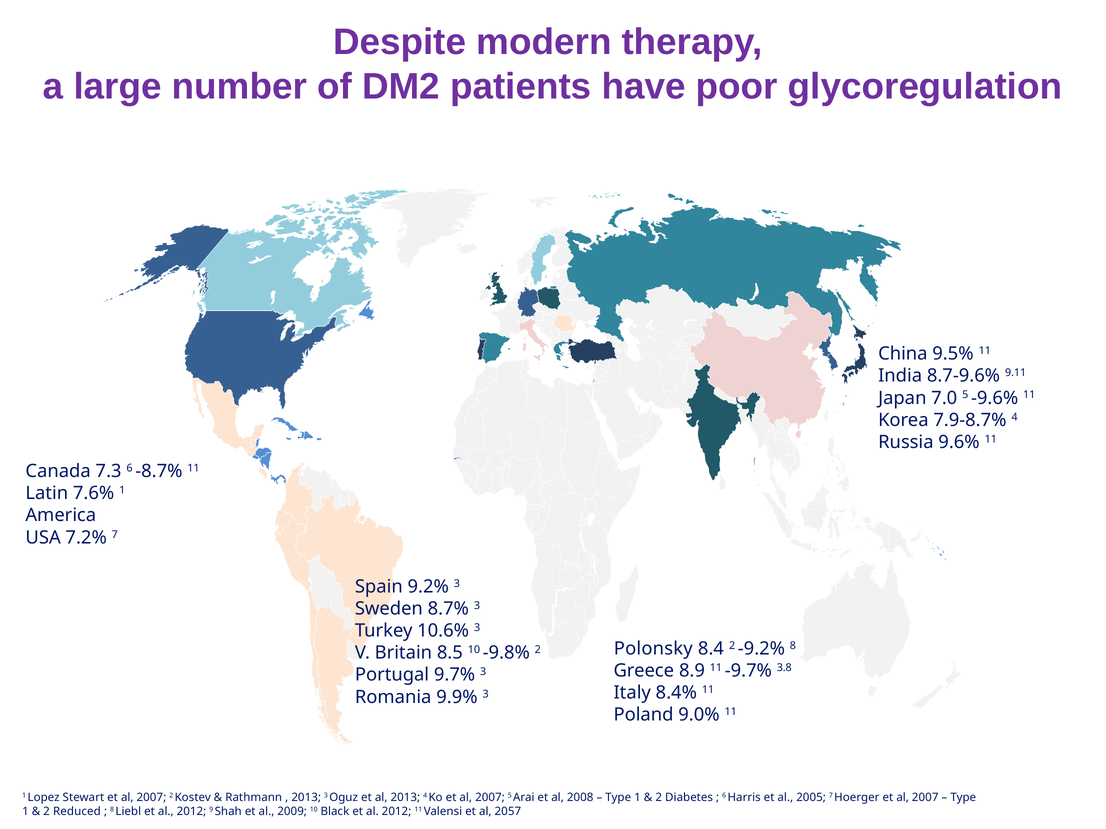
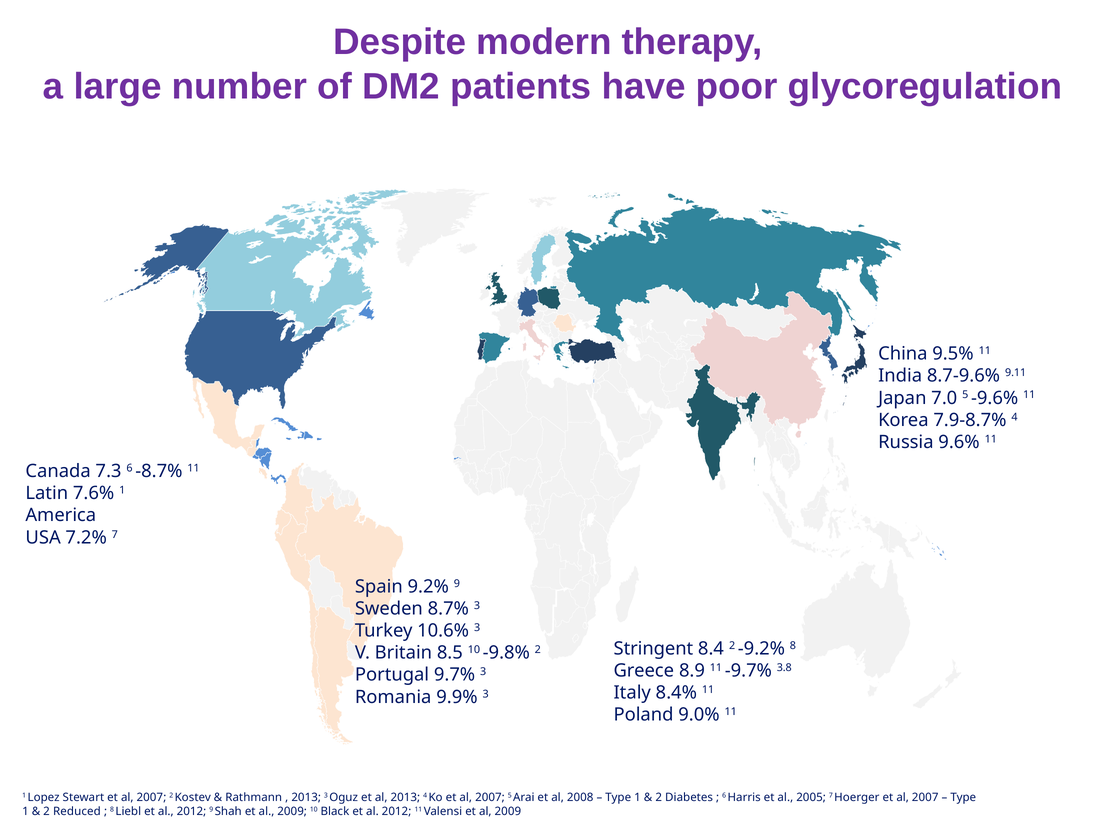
9.2% 3: 3 -> 9 (457, 584)
Polonsky: Polonsky -> Stringent (653, 649)
Valensi et al 2057: 2057 -> 2009 (508, 812)
